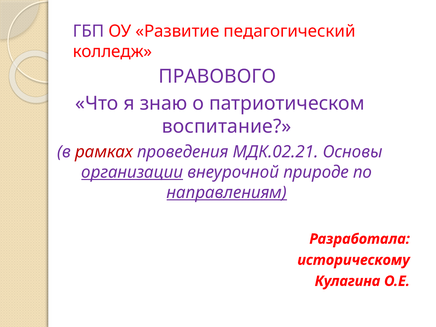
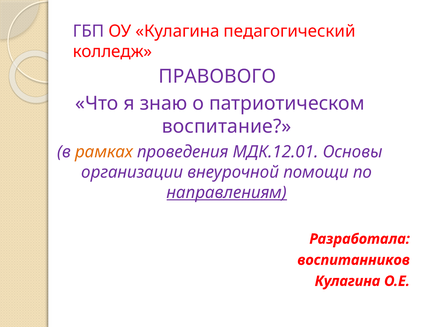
ОУ Развитие: Развитие -> Кулагина (178, 31)
рамках colour: red -> orange (104, 152)
МДК.02.21: МДК.02.21 -> МДК.12.01 (276, 152)
организации underline: present -> none (132, 172)
природе: природе -> помощи (316, 172)
историческому: историческому -> воспитанников (354, 260)
